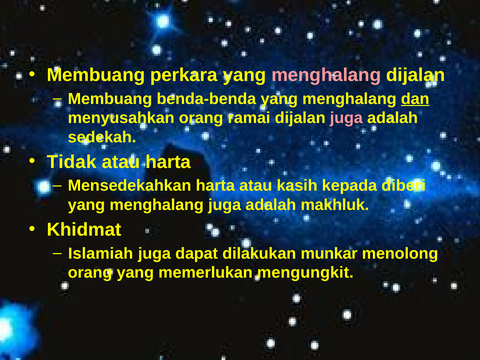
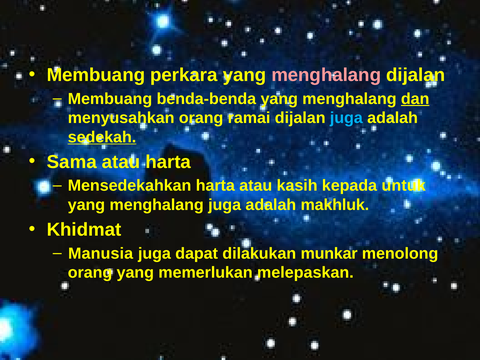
juga colour: pink -> light blue (346, 118)
sedekah underline: none -> present (102, 137)
Tidak: Tidak -> Sama (72, 162)
diberi: diberi -> untuk (404, 186)
Islamiah: Islamiah -> Manusia (101, 253)
mengungkit: mengungkit -> melepaskan (305, 273)
